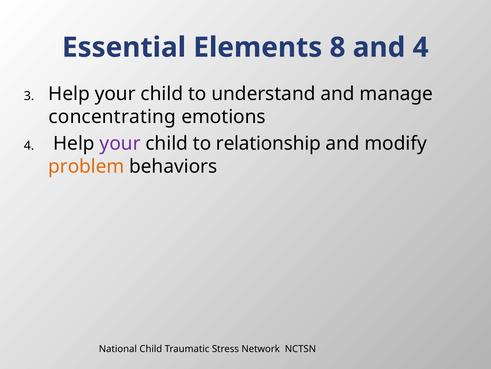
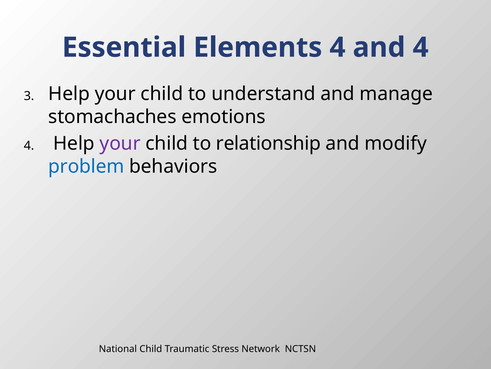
Elements 8: 8 -> 4 (338, 47)
concentrating: concentrating -> stomachaches (112, 117)
problem colour: orange -> blue (86, 166)
